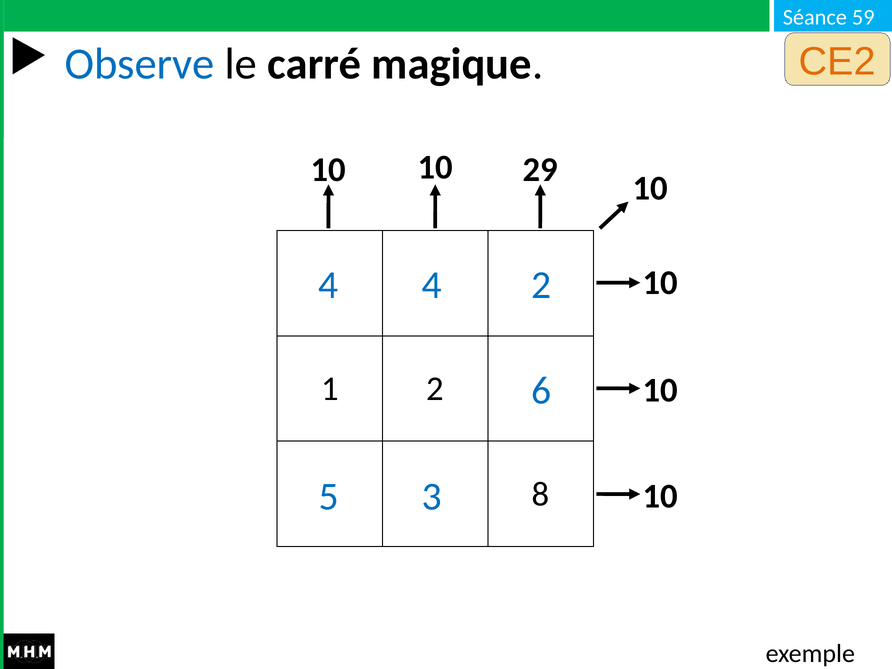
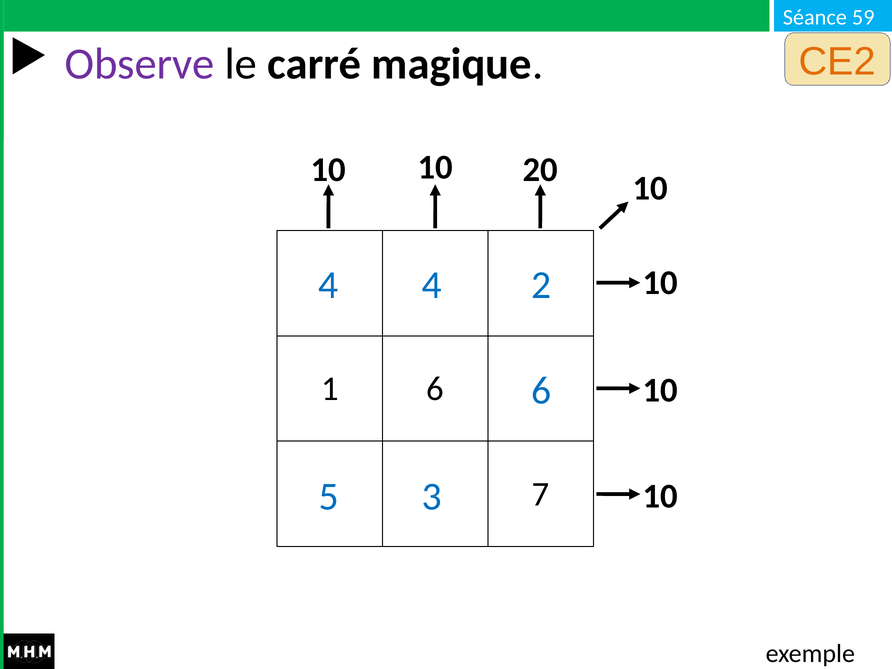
Observe colour: blue -> purple (140, 64)
29: 29 -> 20 (540, 170)
1 2: 2 -> 6 (435, 389)
8: 8 -> 7 (541, 494)
